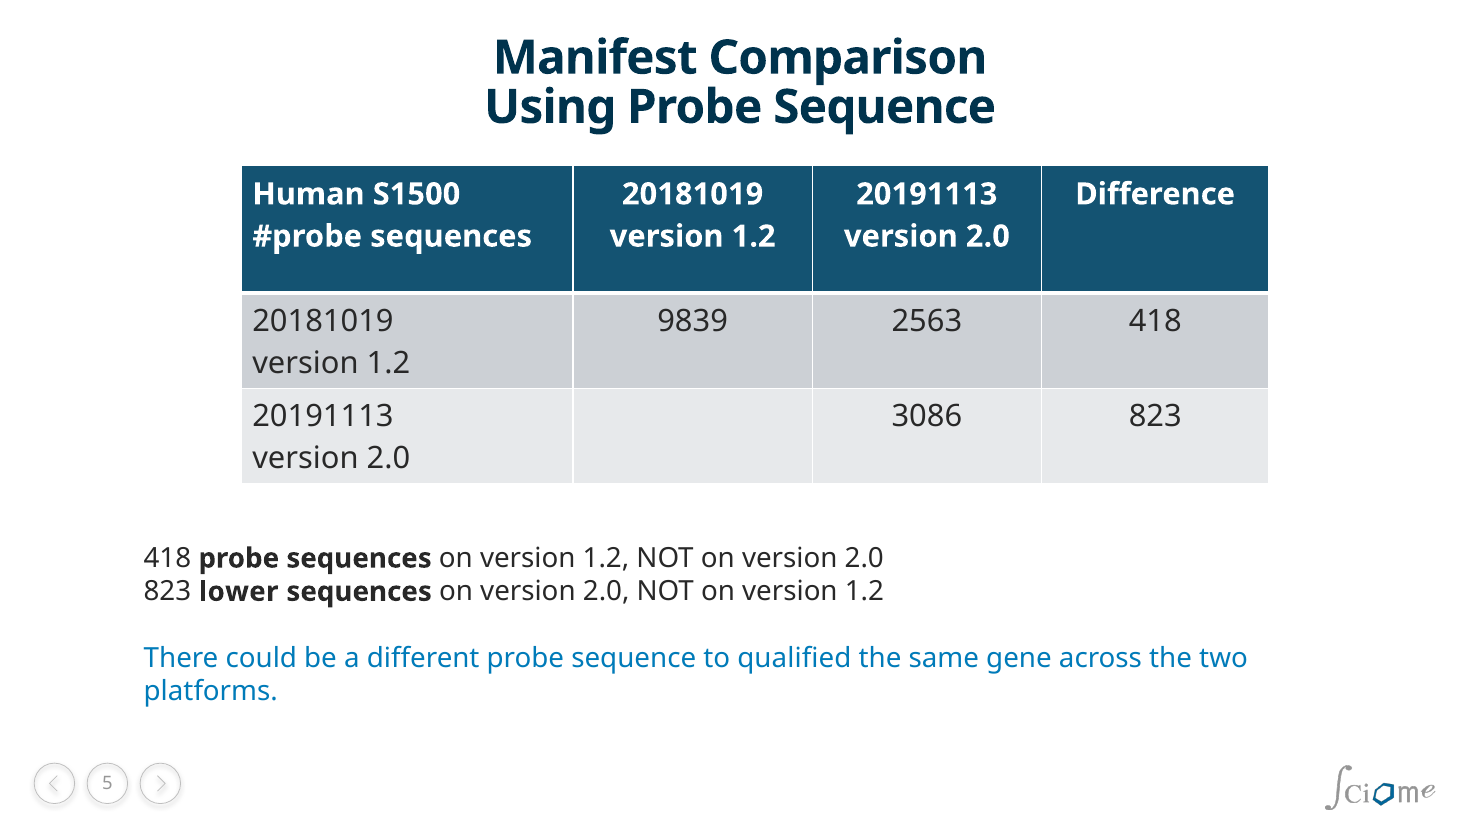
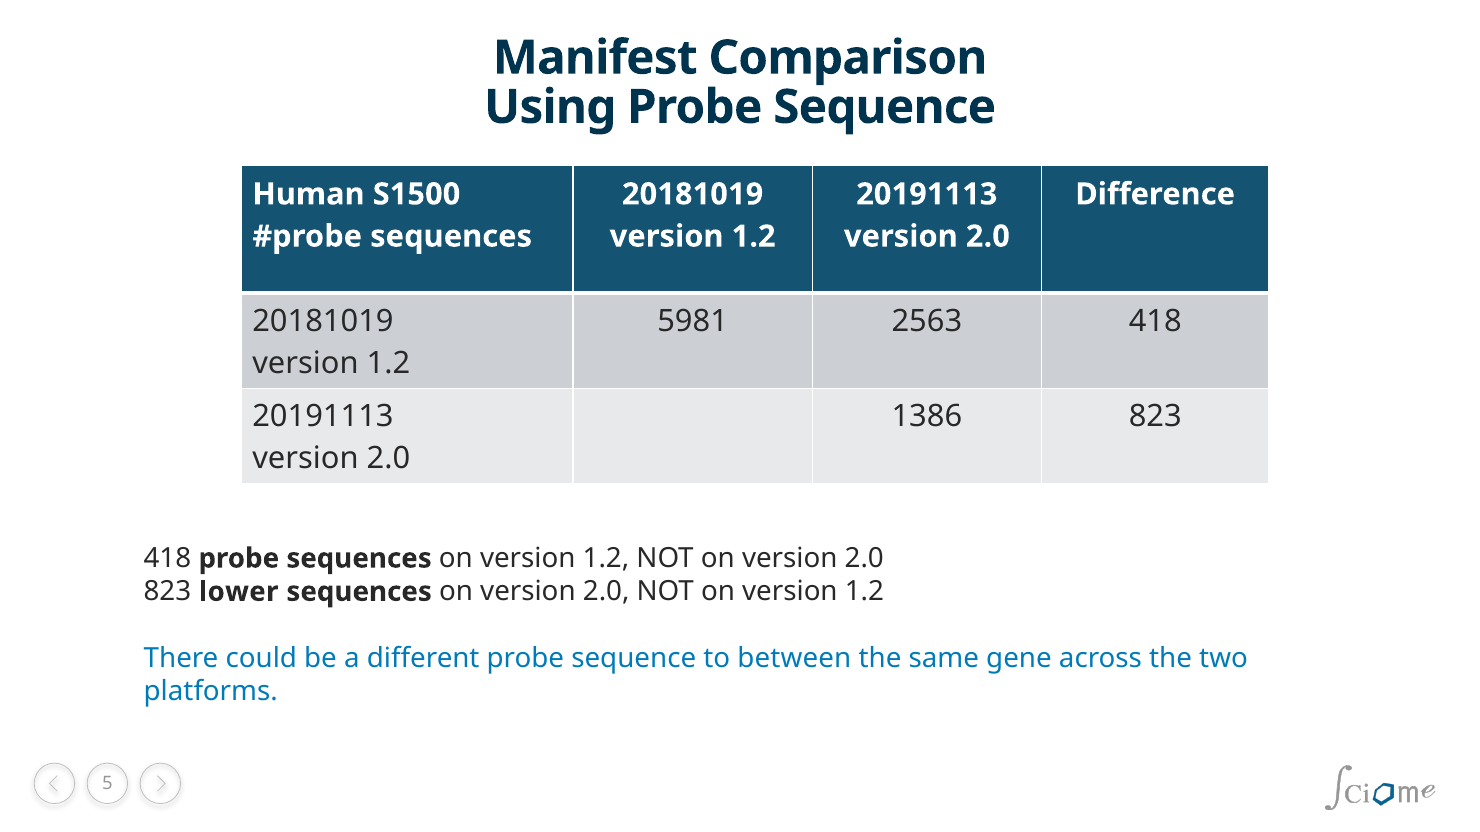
9839: 9839 -> 5981 (693, 321)
3086: 3086 -> 1386 (927, 417)
qualified: qualified -> between (794, 659)
